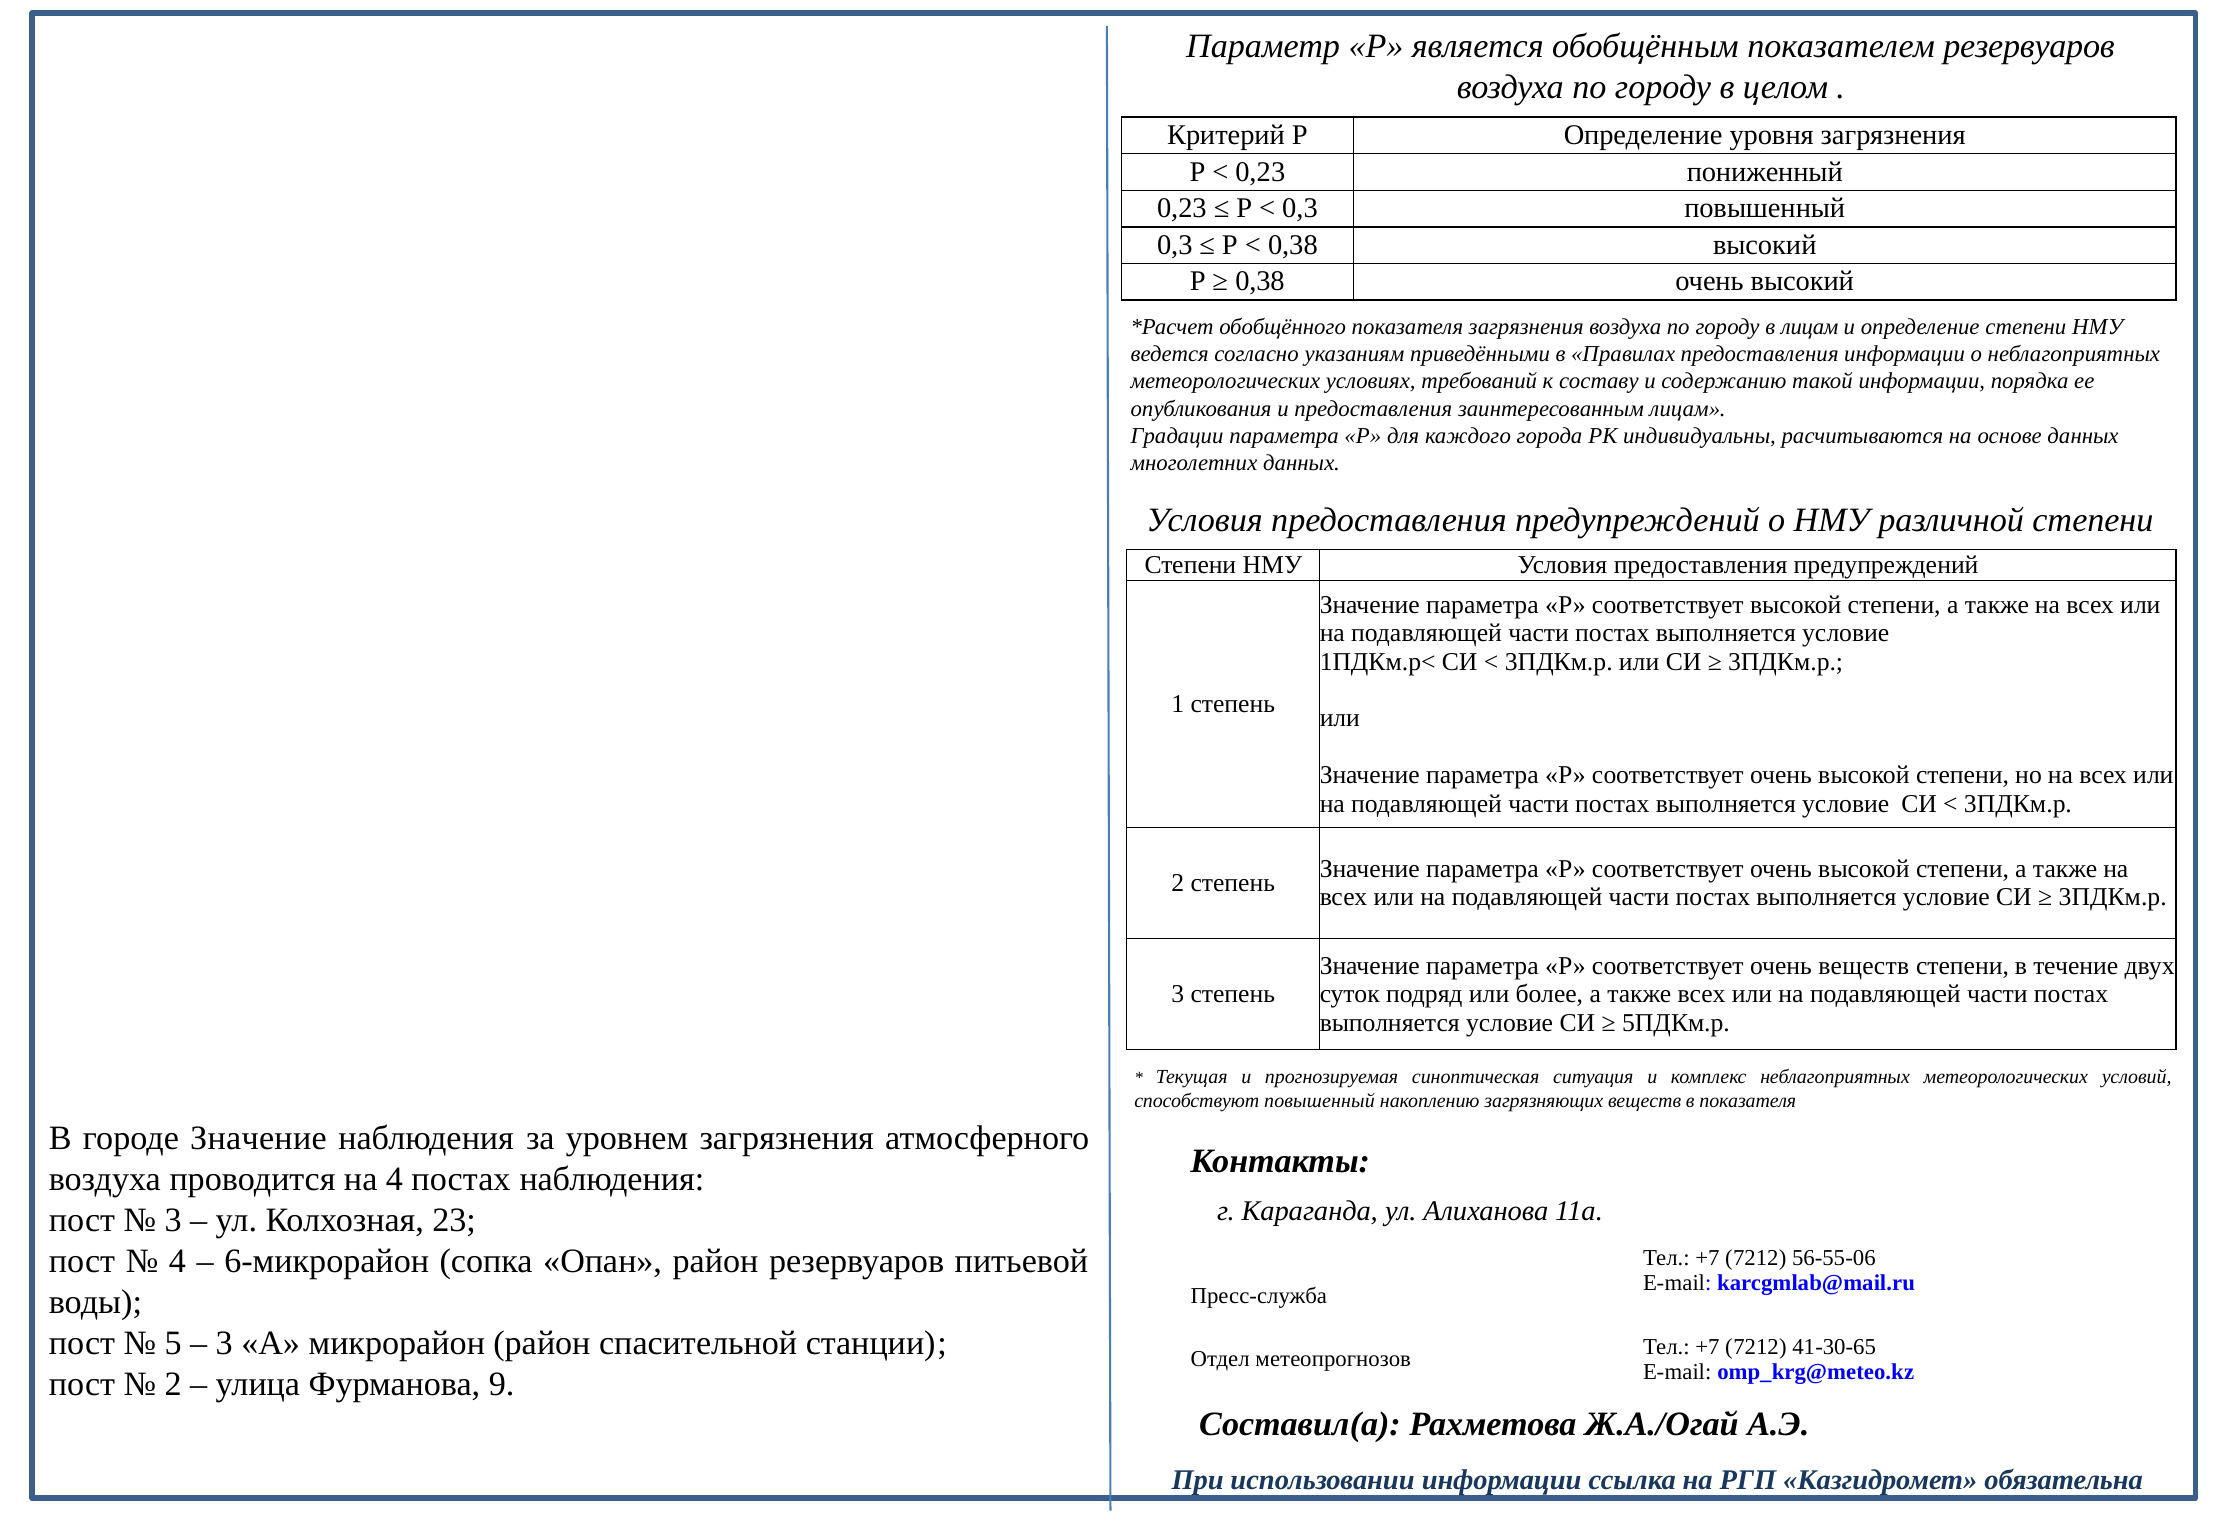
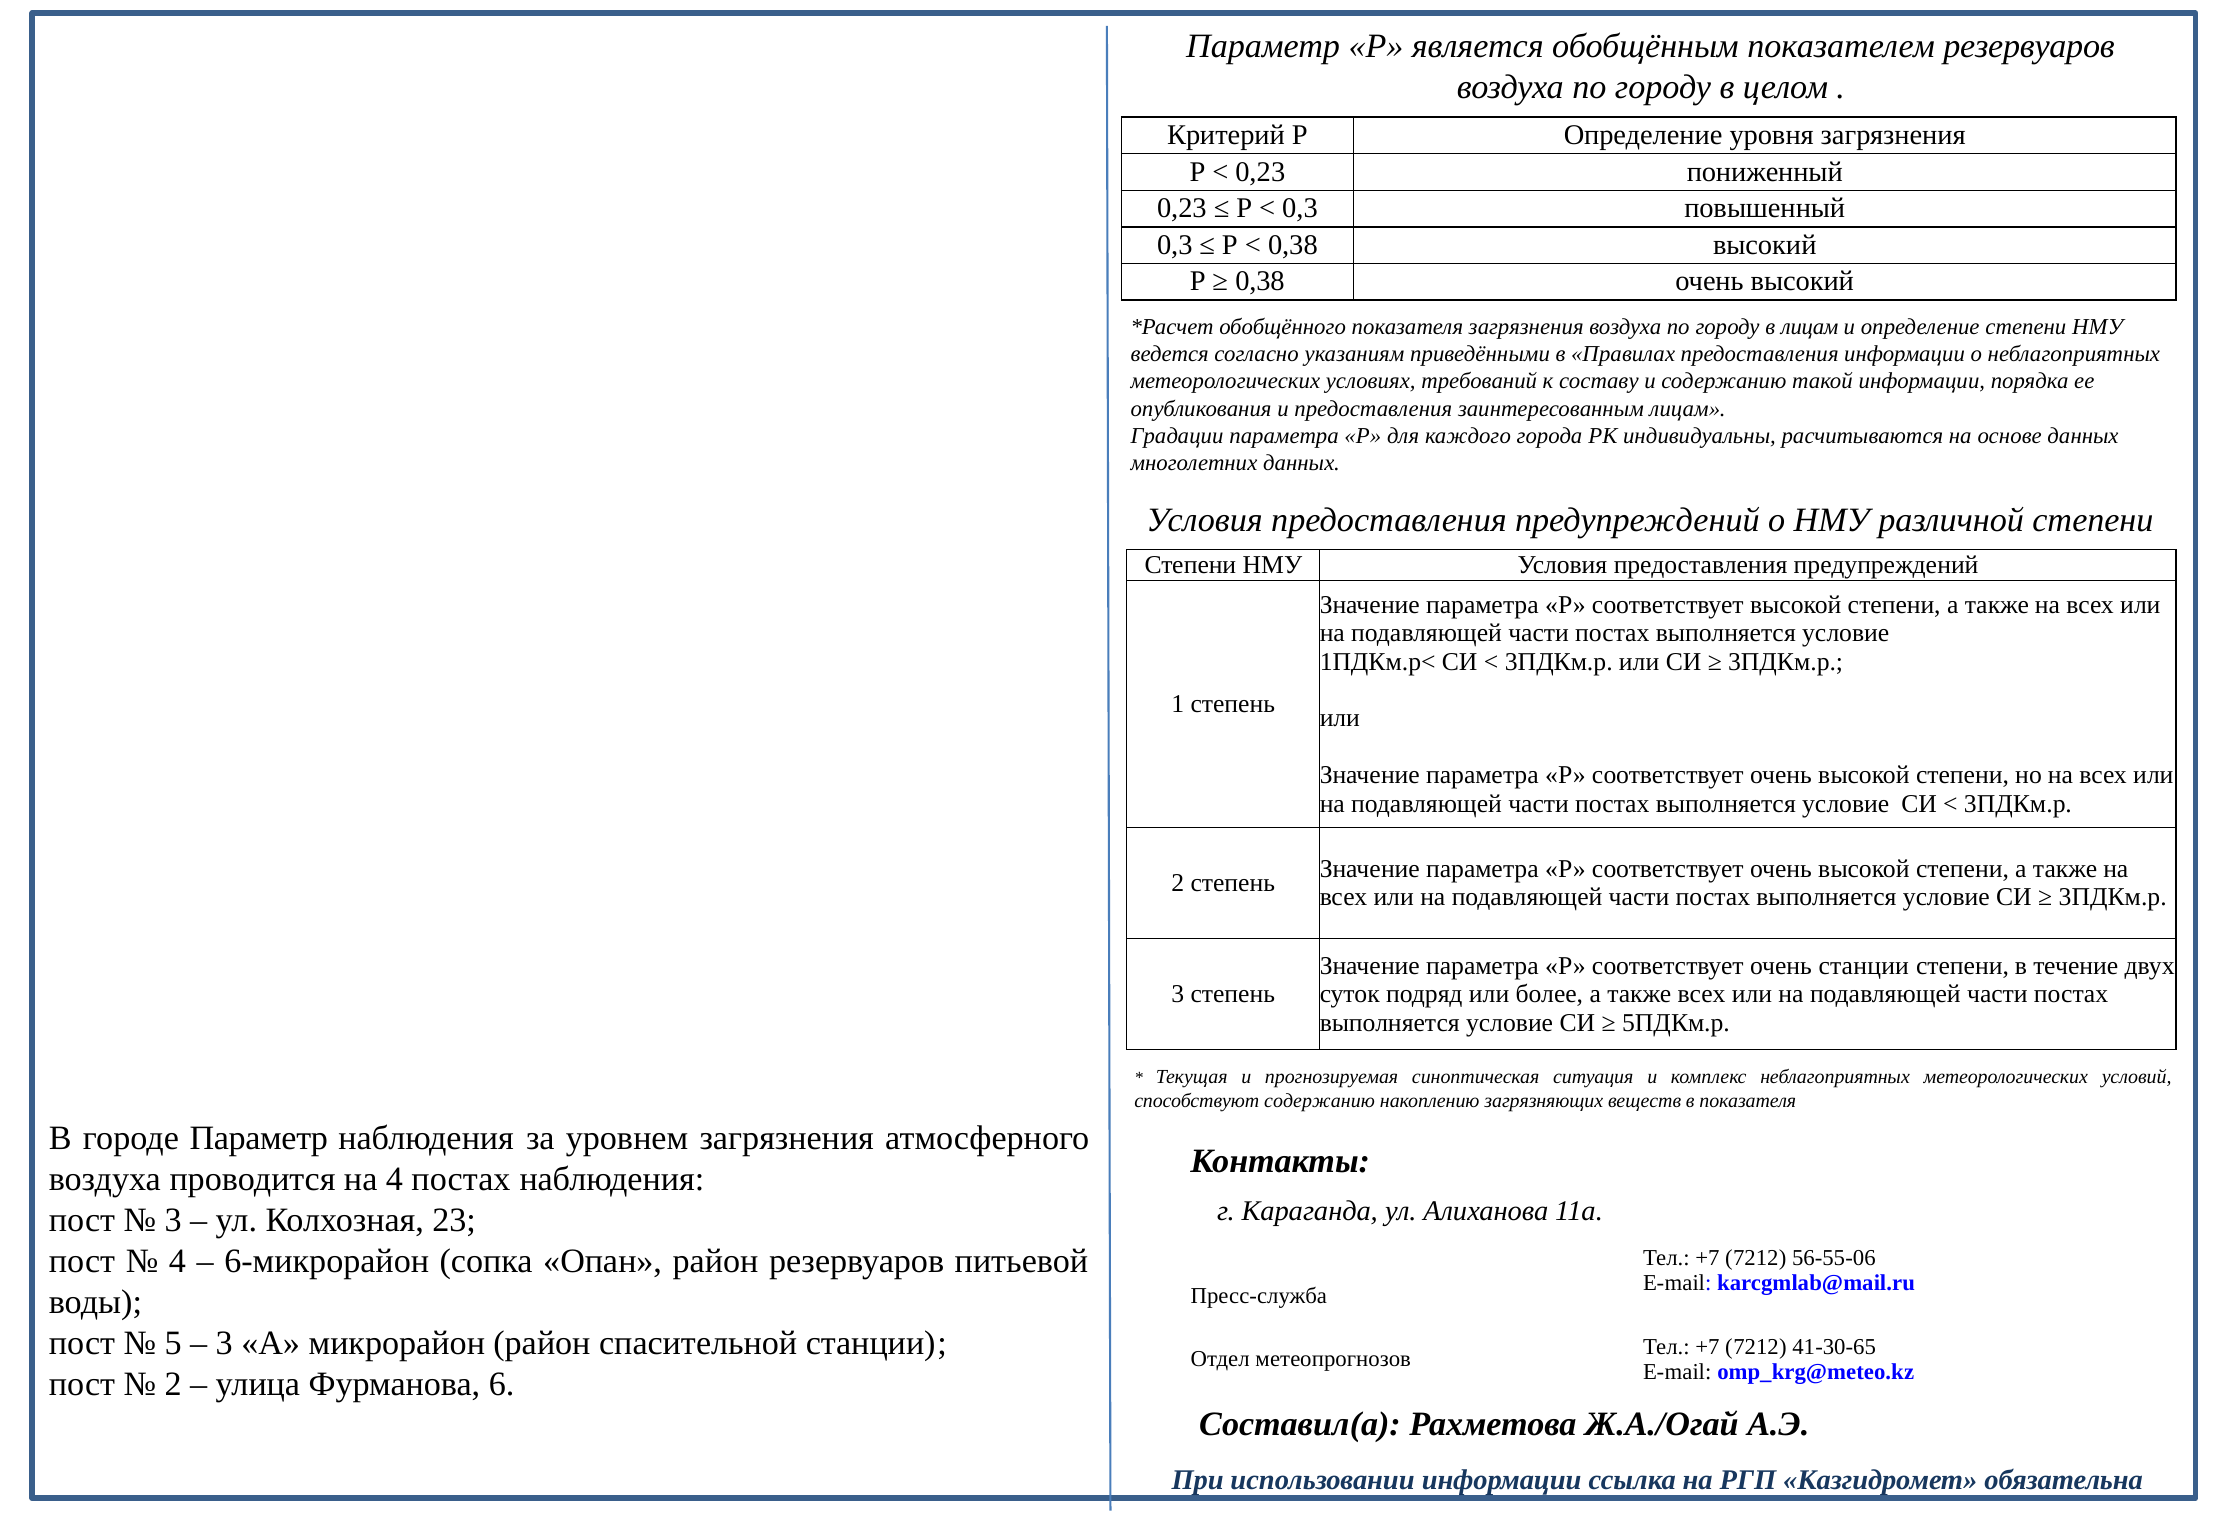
очень веществ: веществ -> станции (1864, 966)
способствуют повышенный: повышенный -> содержанию (1320, 1101)
городе Значение: Значение -> Параметр (259, 1139)
9: 9 -> 6 (502, 1385)
